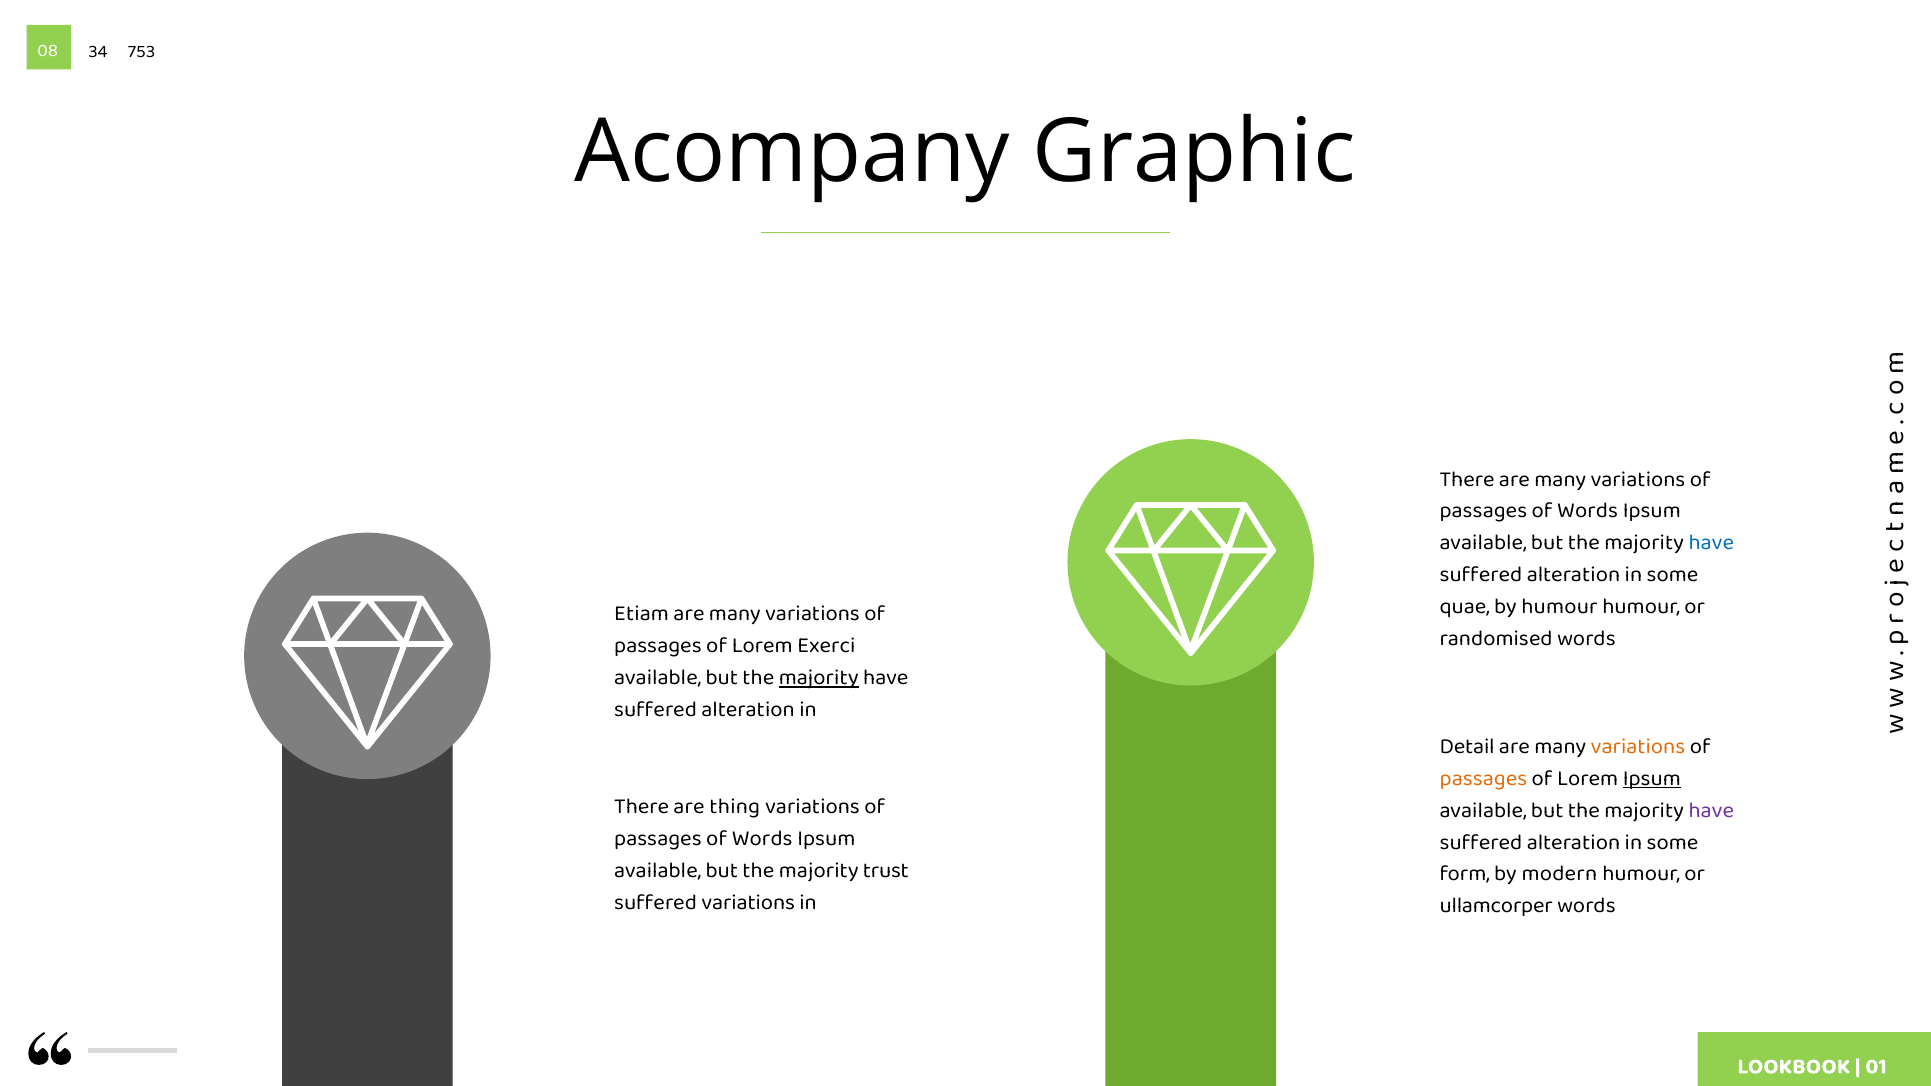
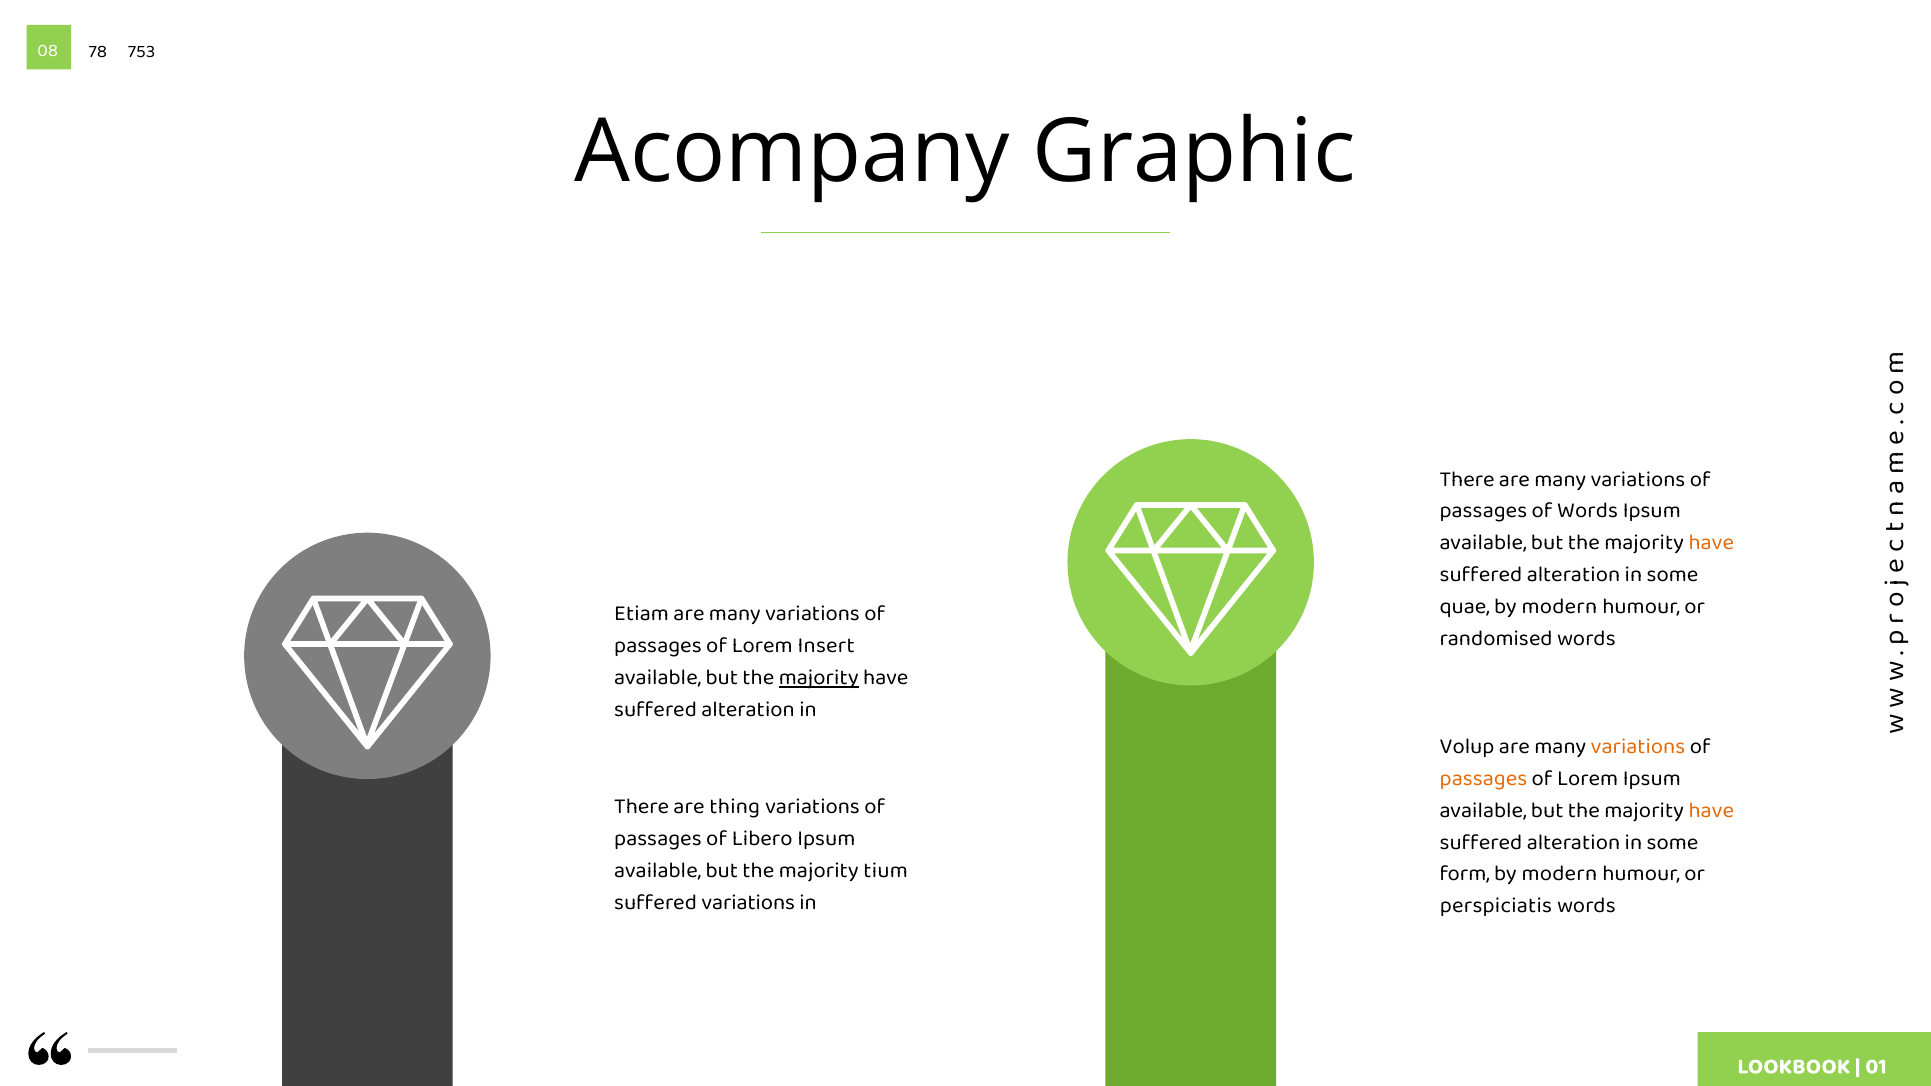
34: 34 -> 78 (98, 51)
have colour: blue -> orange (1711, 543)
humour: humour -> modern (1559, 606)
Exerci: Exerci -> Insert (826, 646)
Detail: Detail -> Volup (1467, 746)
Ipsum underline: present -> none (1652, 778)
have colour: purple -> orange (1711, 810)
Words: Words -> Libero (762, 838)
trust: trust -> tium (886, 870)
ullamcorper: ullamcorper -> perspiciatis (1496, 906)
